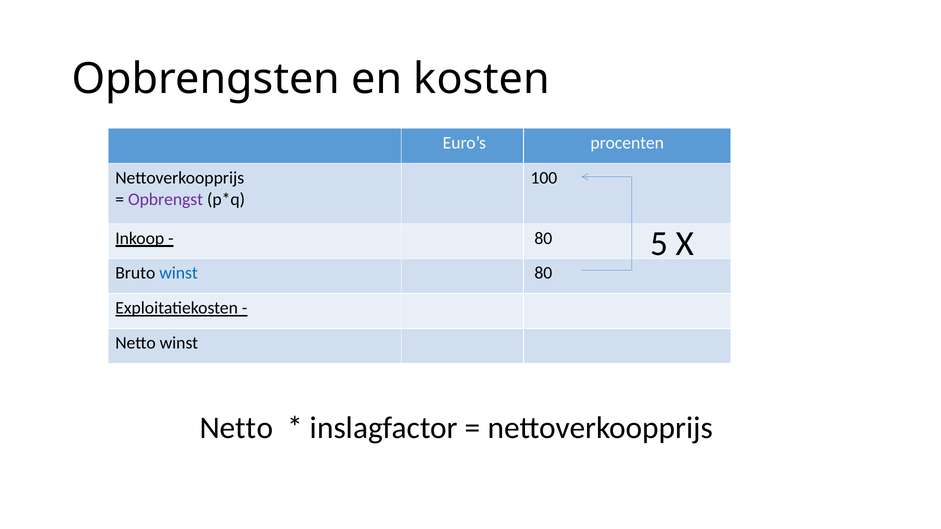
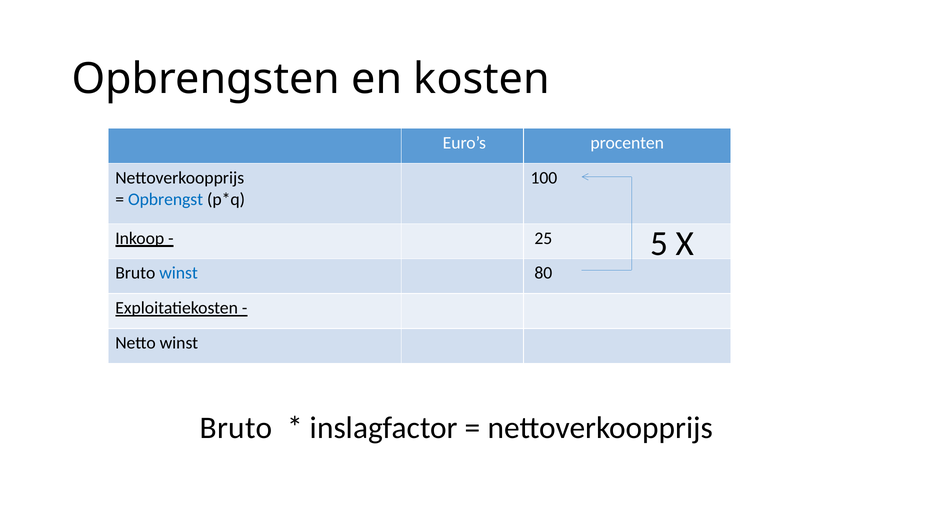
Opbrengst colour: purple -> blue (166, 199)
80: 80 -> 25 (543, 238)
Netto: Netto -> Bruto (236, 428)
